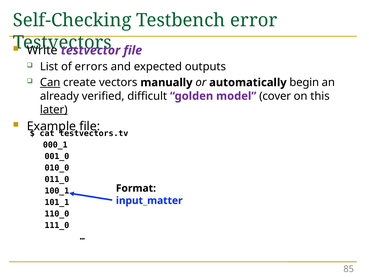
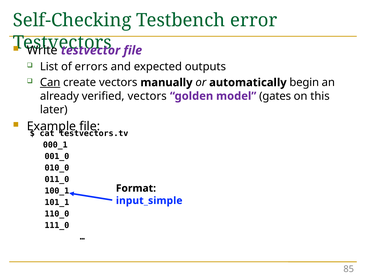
verified difficult: difficult -> vectors (147, 96)
cover: cover -> gates (275, 96)
later underline: present -> none (54, 109)
input_matter: input_matter -> input_simple (149, 200)
